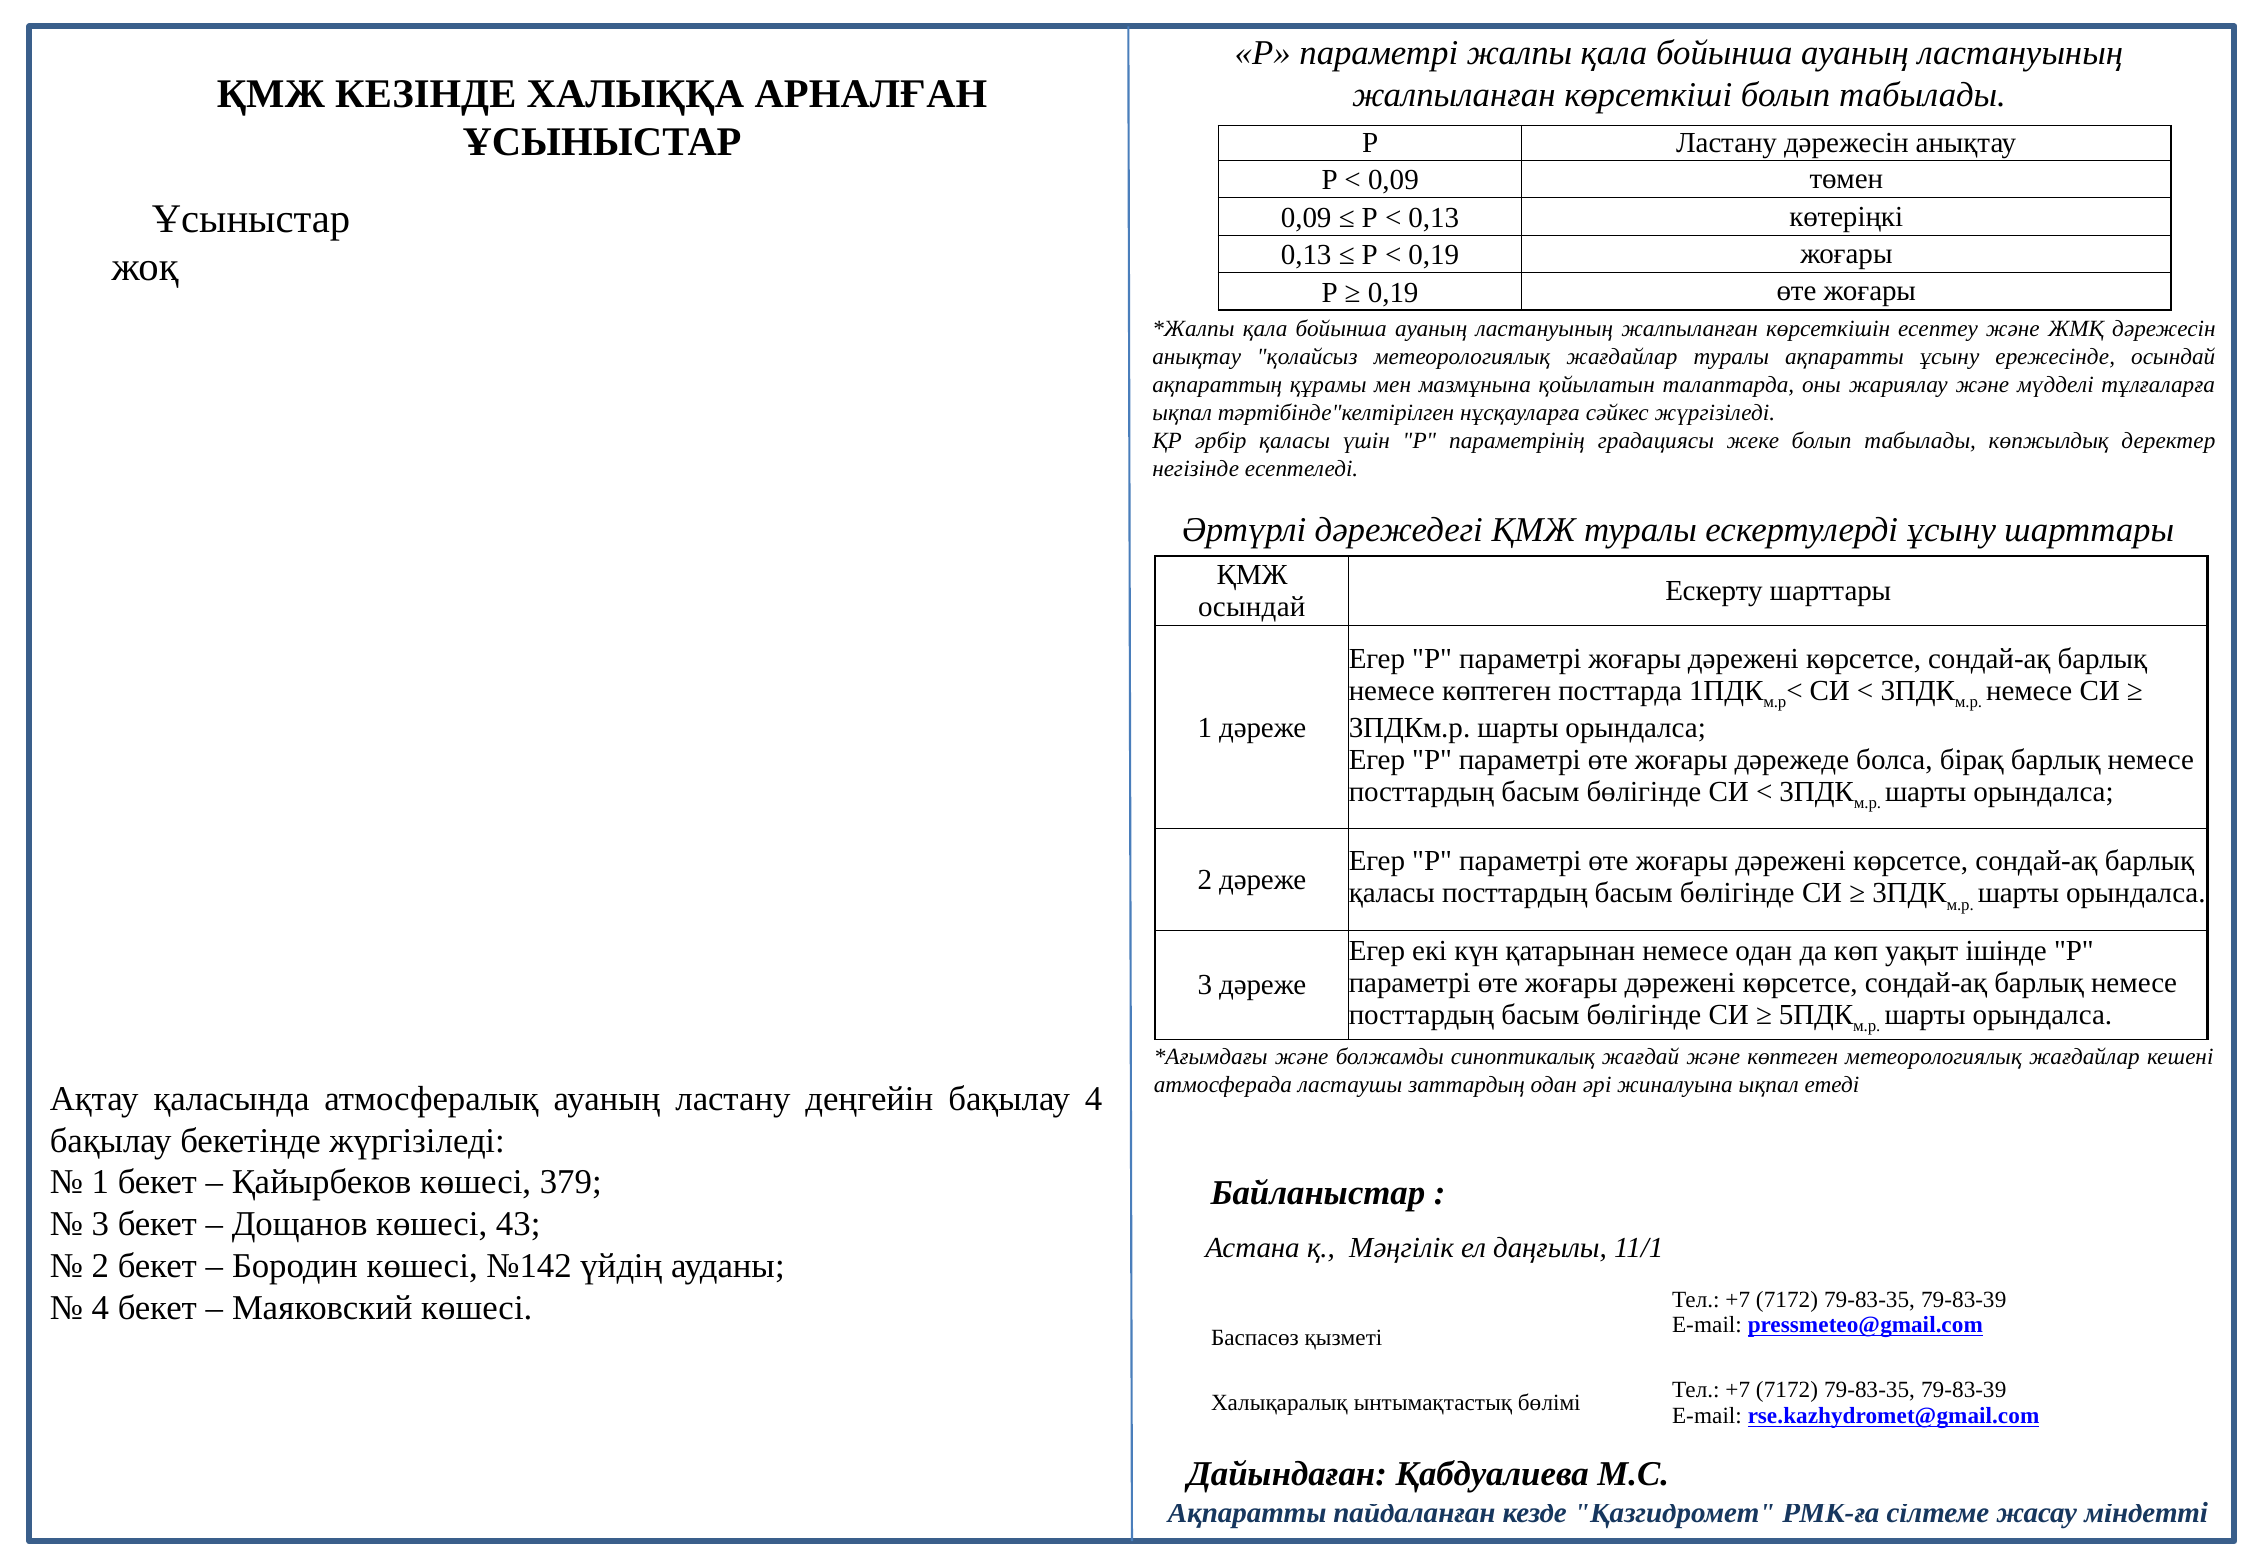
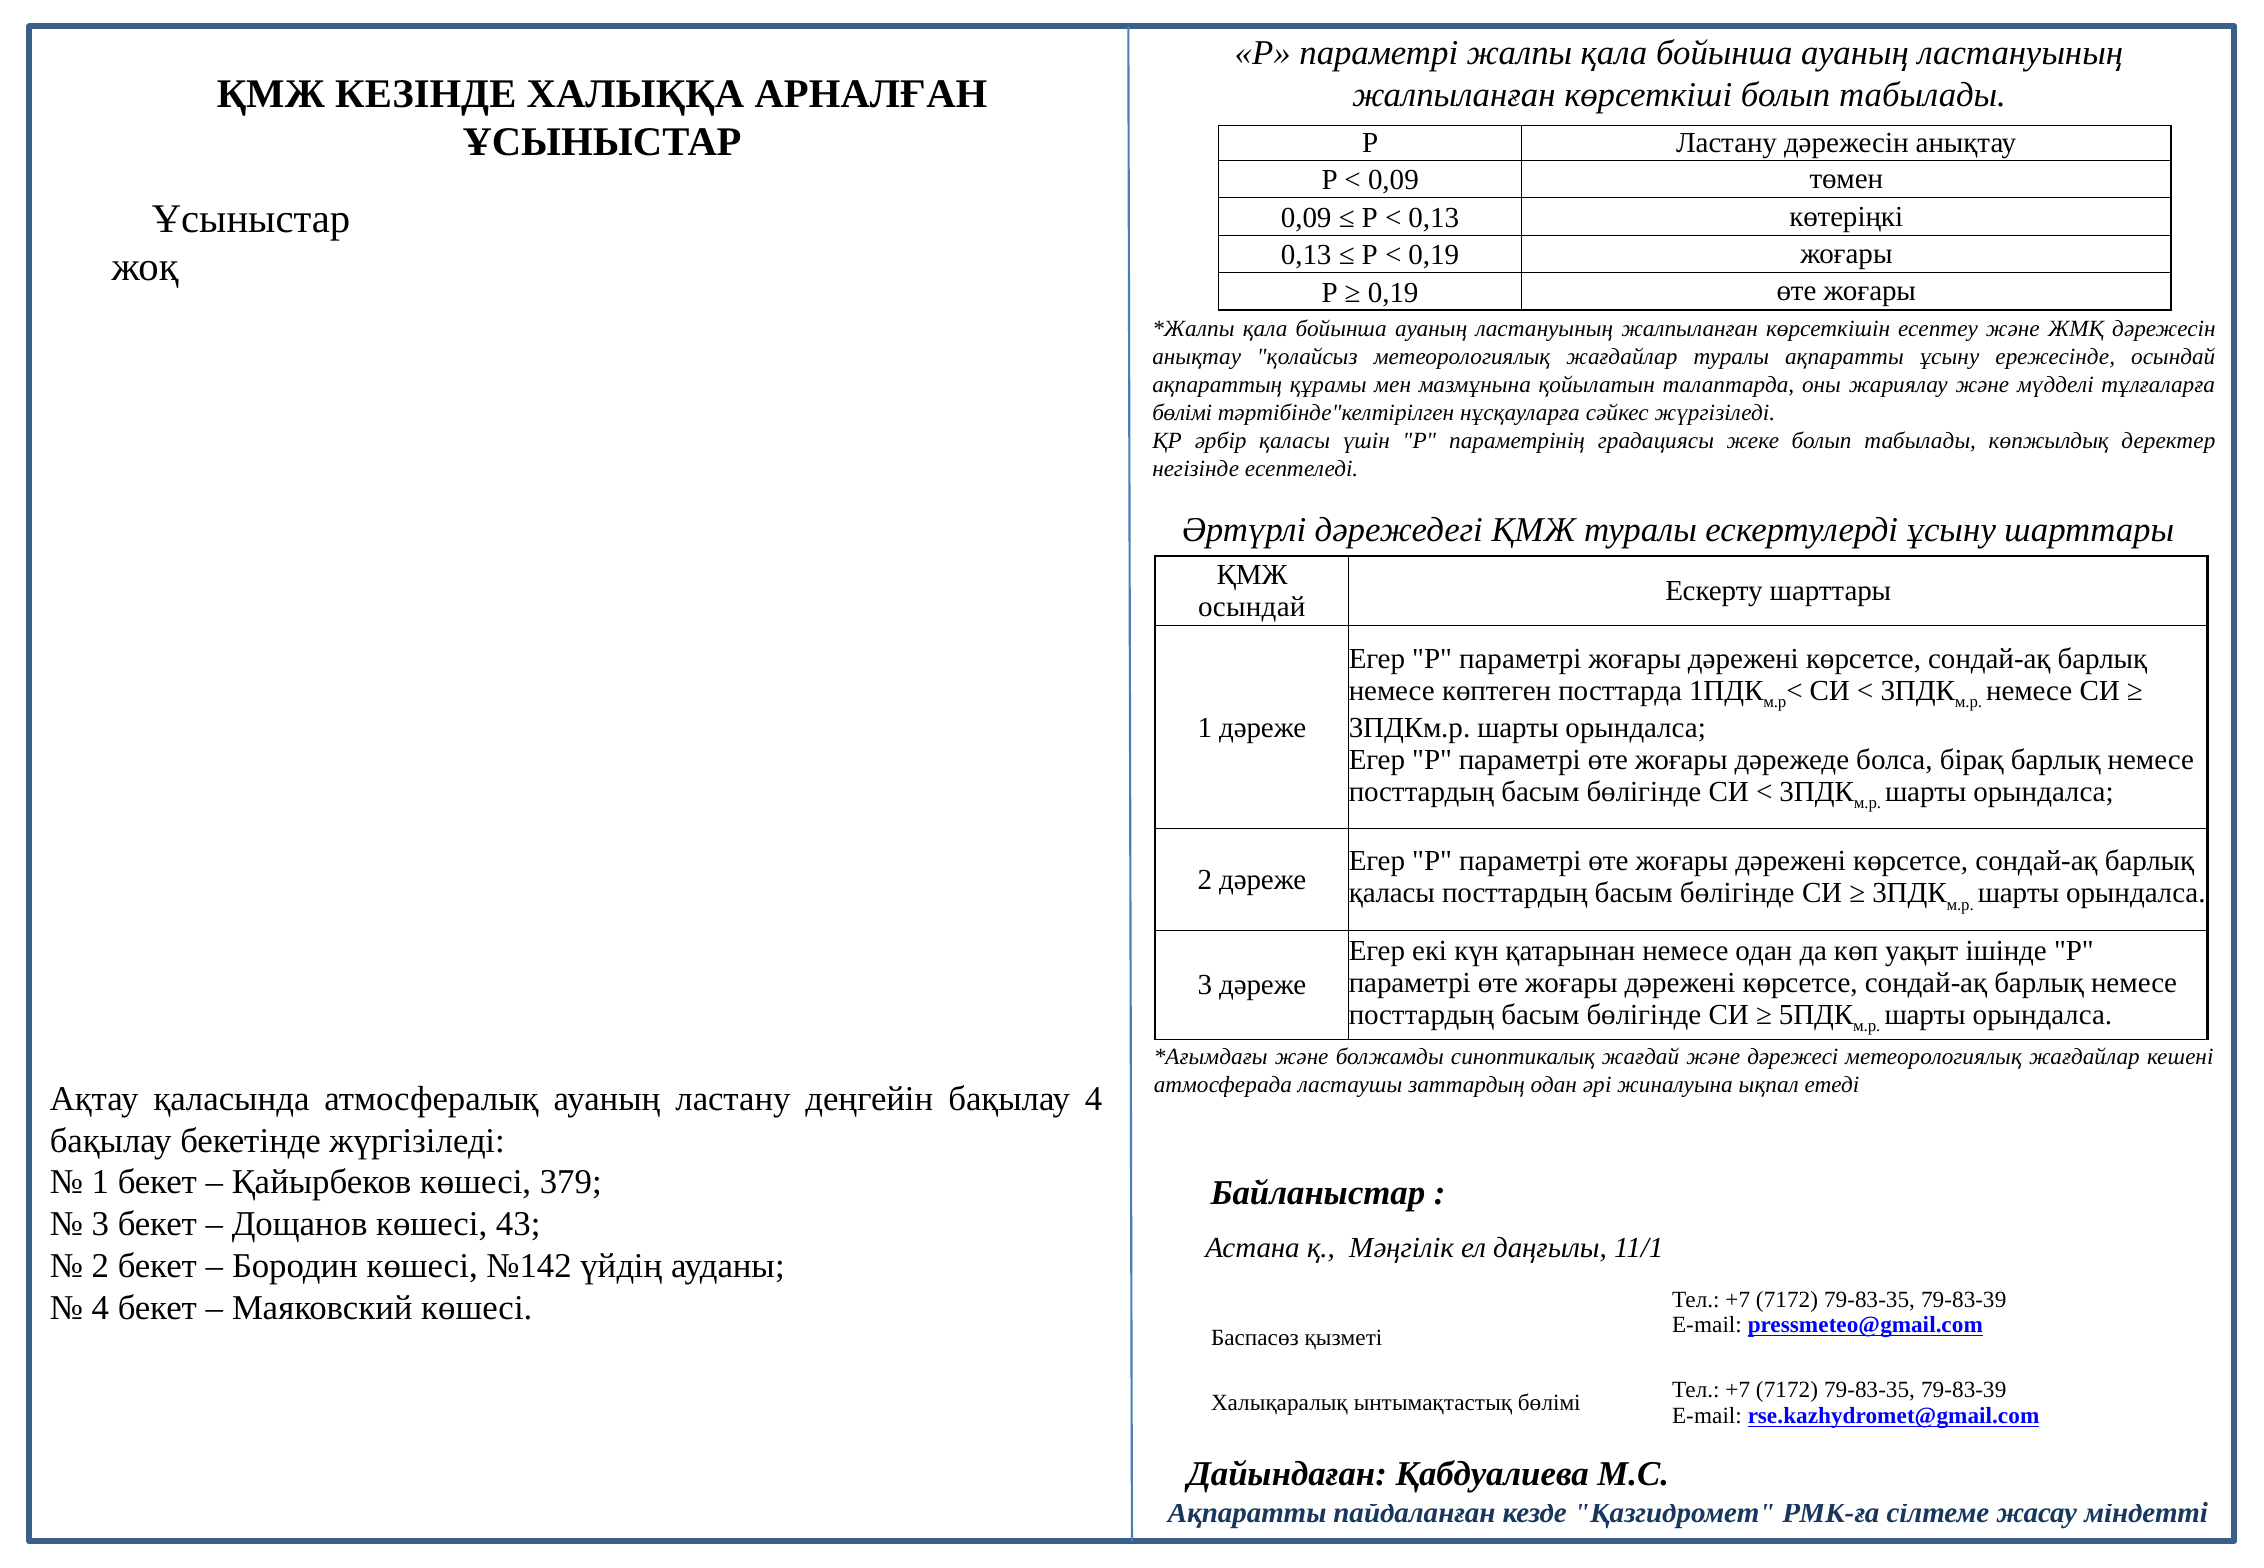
ықпал: ықпал -> бөлімі (1182, 413)
және көптеген: көптеген -> дәрежесі (1793, 1057)
